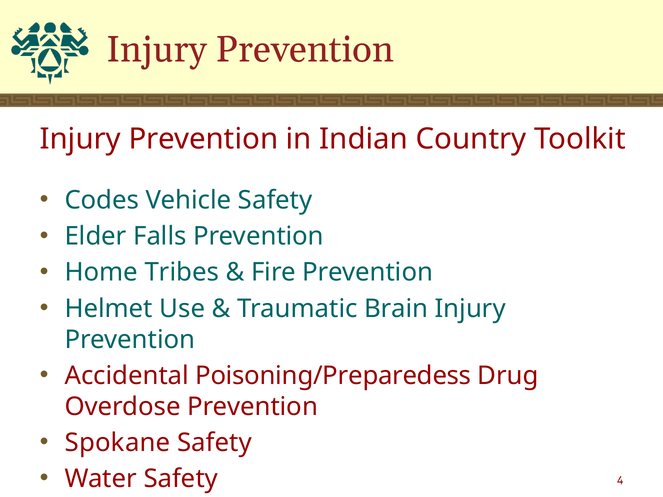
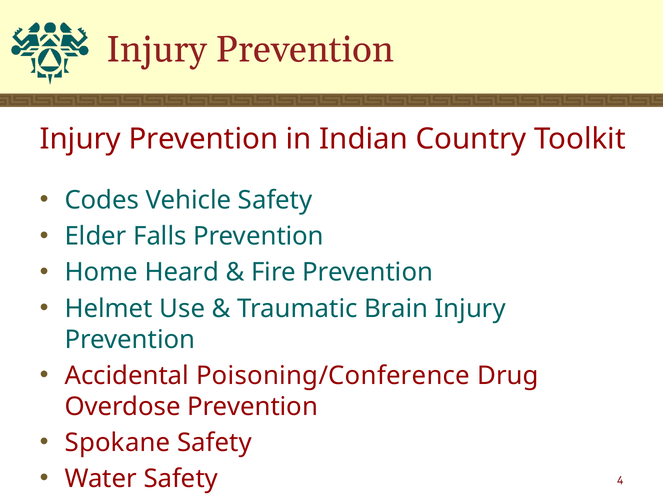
Tribes: Tribes -> Heard (182, 273)
Poisoning/Preparedess: Poisoning/Preparedess -> Poisoning/Conference (333, 376)
